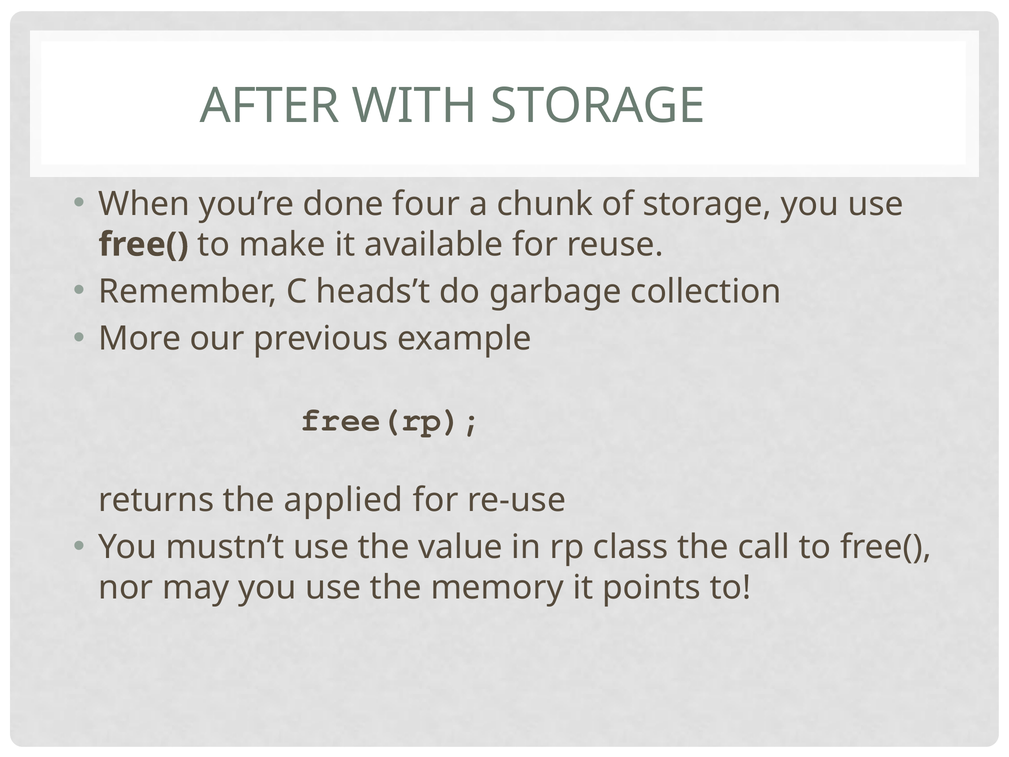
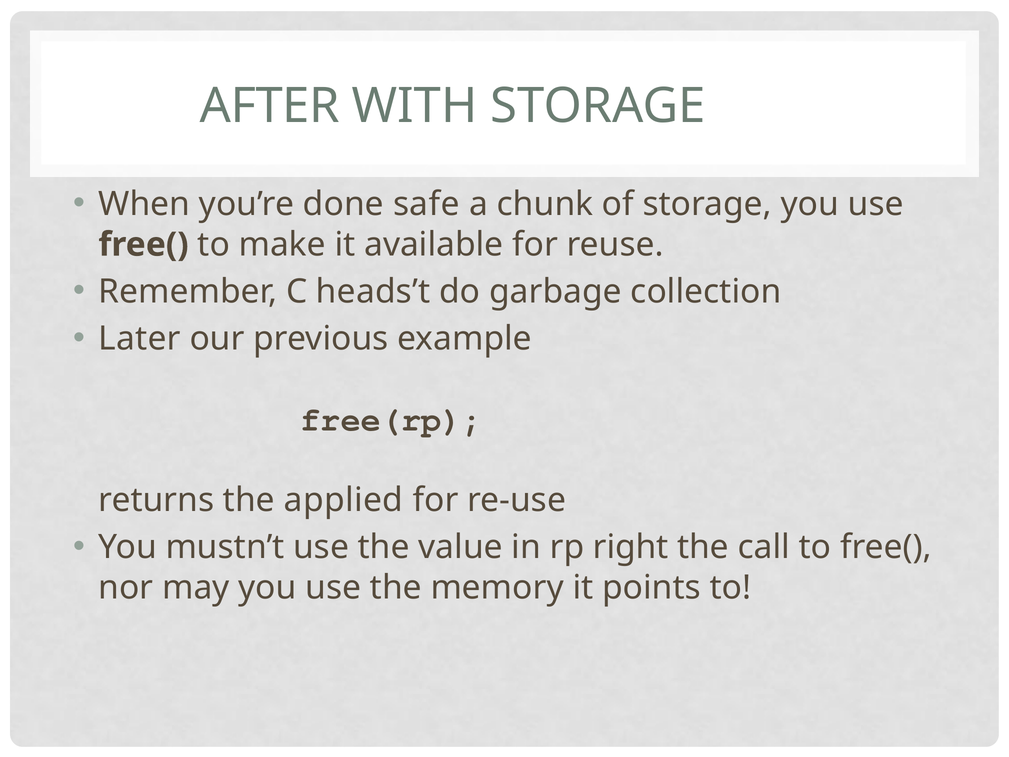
four: four -> safe (426, 204)
More: More -> Later (140, 339)
class: class -> right (631, 547)
